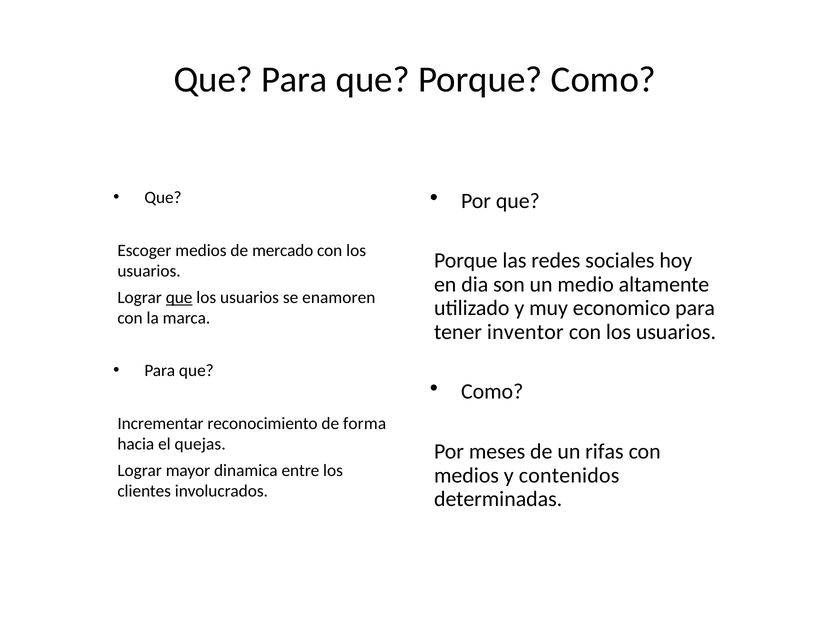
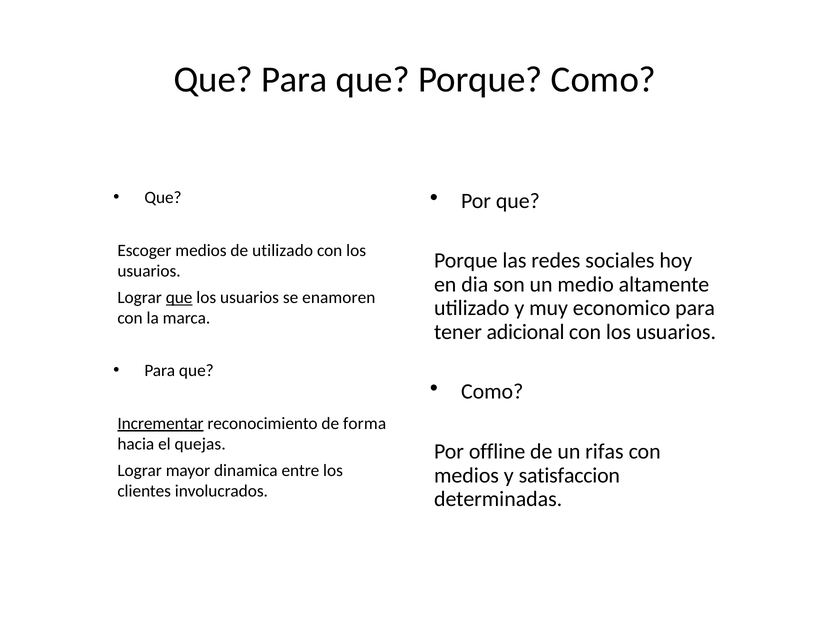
de mercado: mercado -> utilizado (283, 250)
inventor: inventor -> adicional (526, 332)
Incrementar underline: none -> present (161, 423)
meses: meses -> offline (497, 451)
contenidos: contenidos -> satisfaccion (569, 475)
